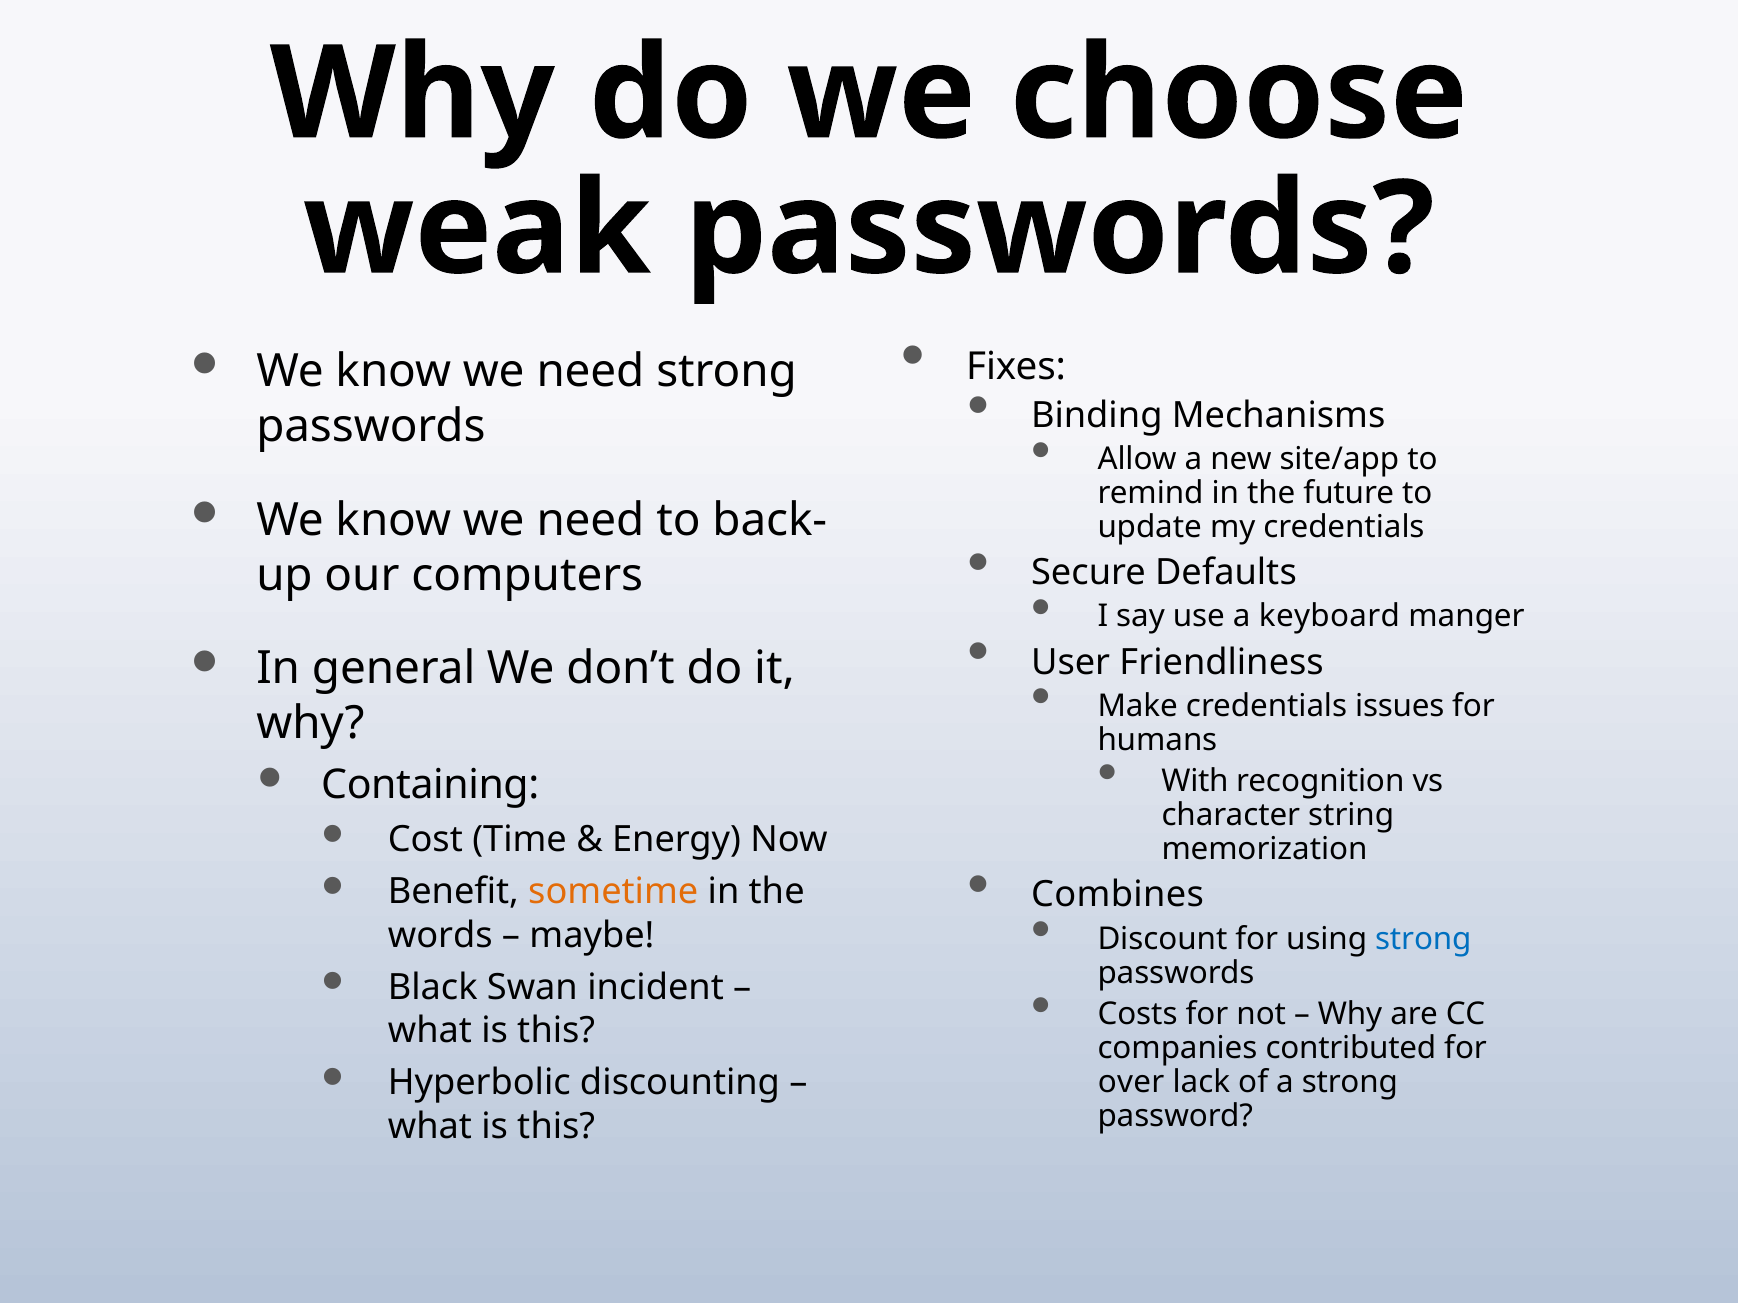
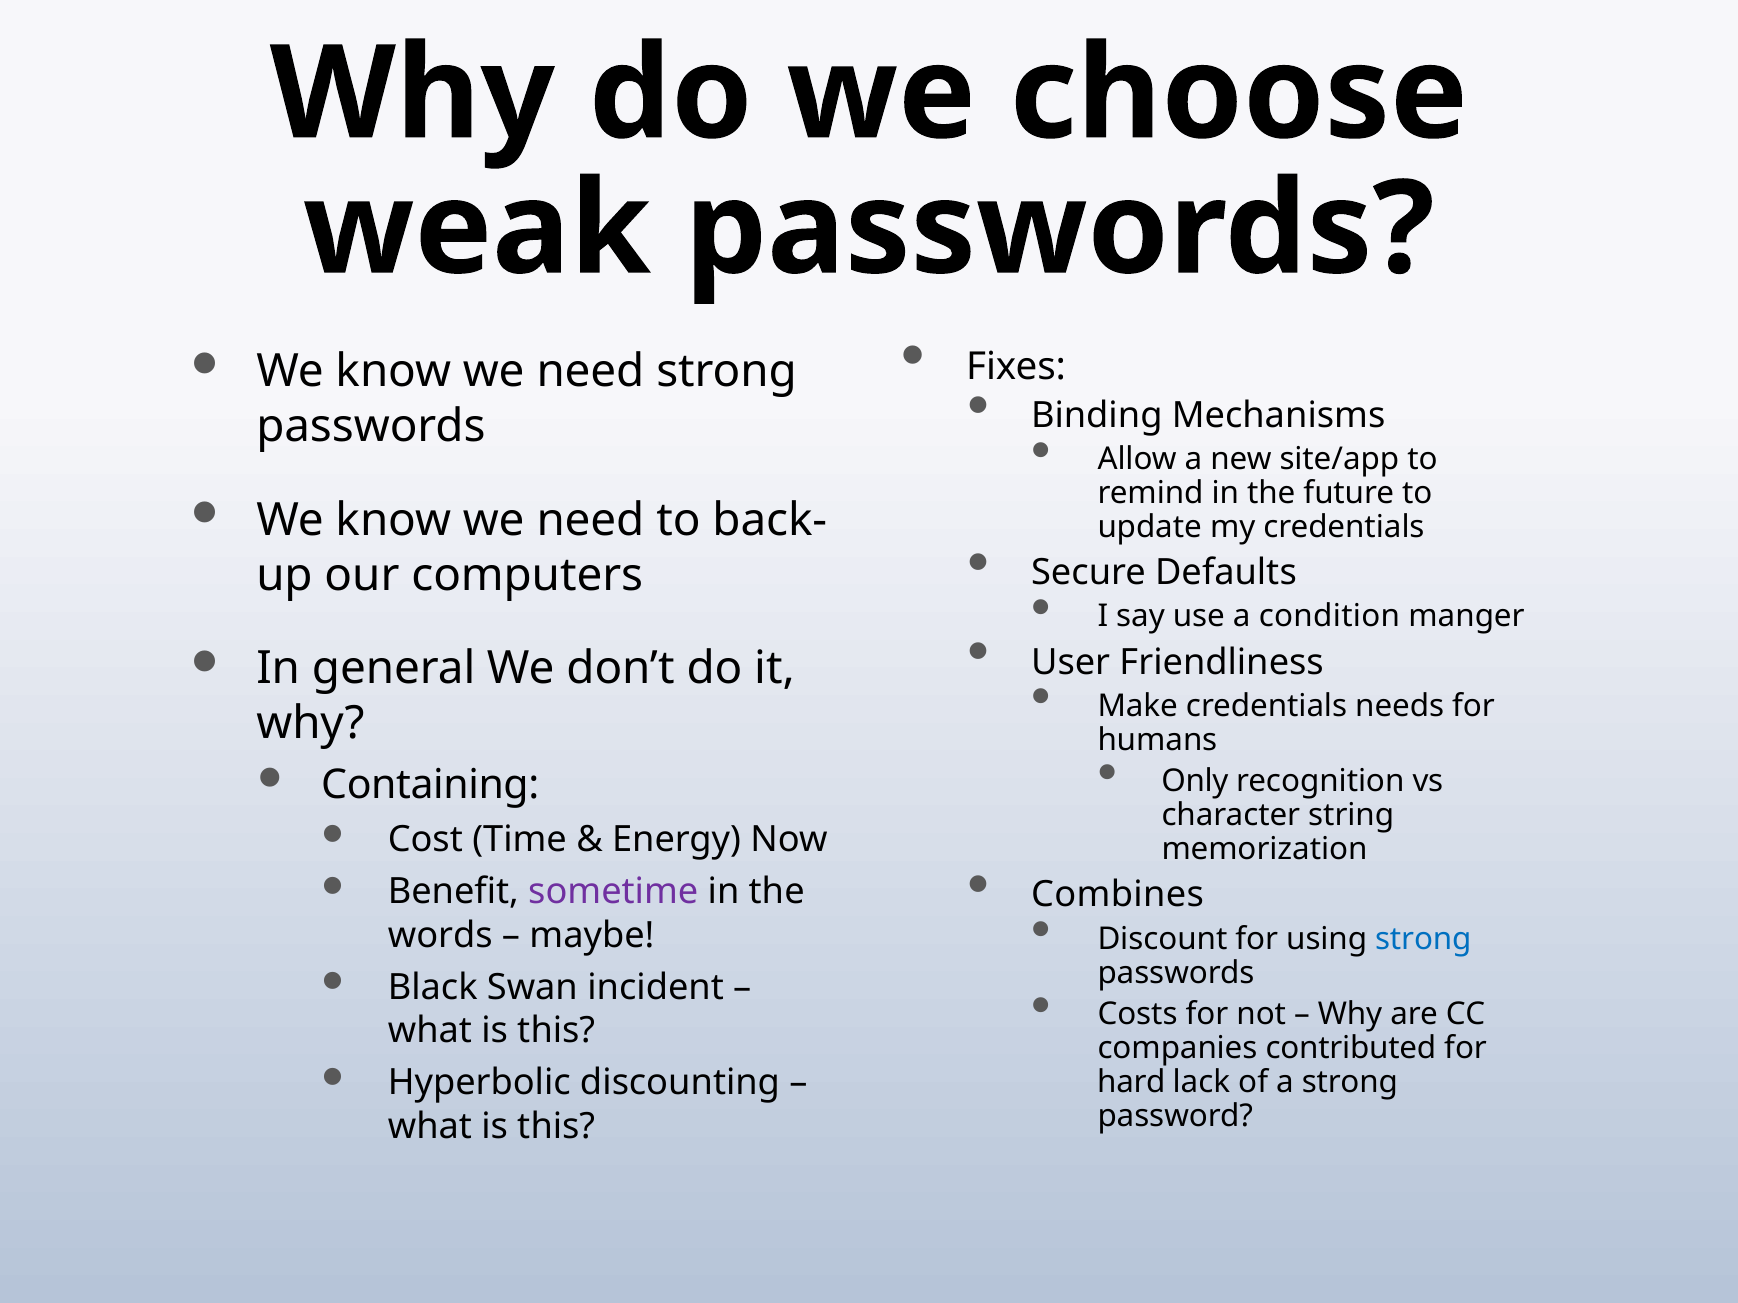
keyboard: keyboard -> condition (1329, 617)
issues: issues -> needs (1400, 706)
With: With -> Only (1195, 782)
sometime colour: orange -> purple (613, 892)
over: over -> hard (1131, 1083)
